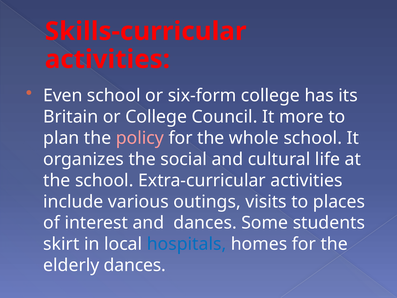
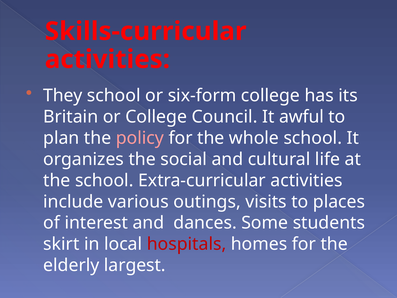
Even: Even -> They (63, 96)
more: more -> awful (301, 117)
hospitals colour: blue -> red (187, 244)
elderly dances: dances -> largest (135, 265)
